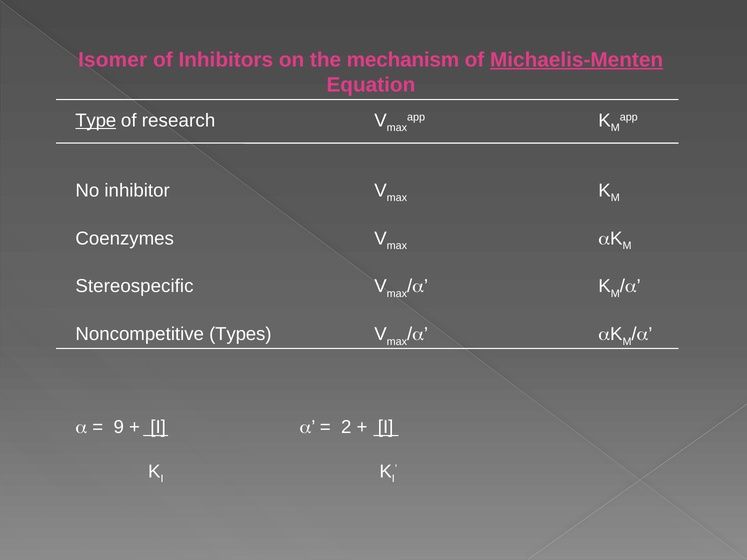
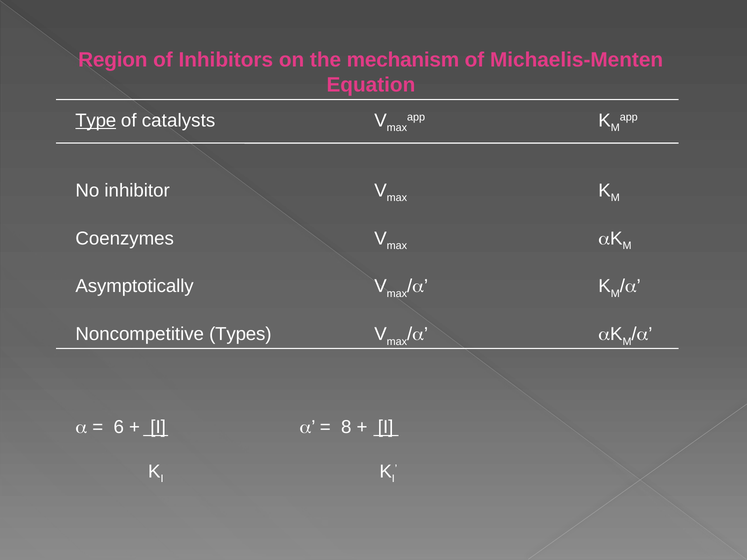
Isomer: Isomer -> Region (113, 60)
Michaelis-Menten underline: present -> none (577, 60)
research: research -> catalysts (179, 120)
Stereospecific: Stereospecific -> Asymptotically (135, 286)
9: 9 -> 6 (119, 427)
2: 2 -> 8 (346, 427)
